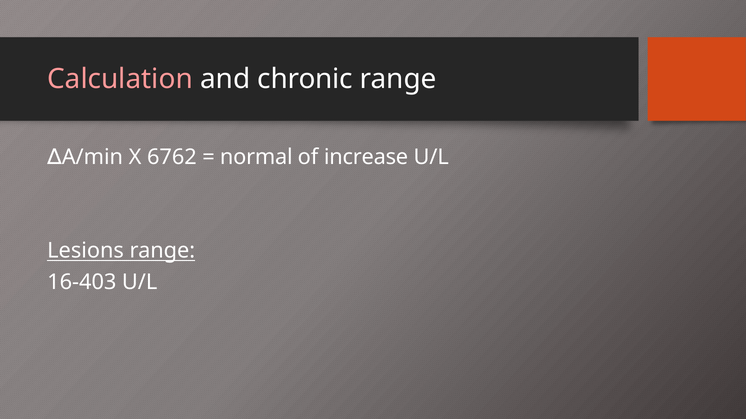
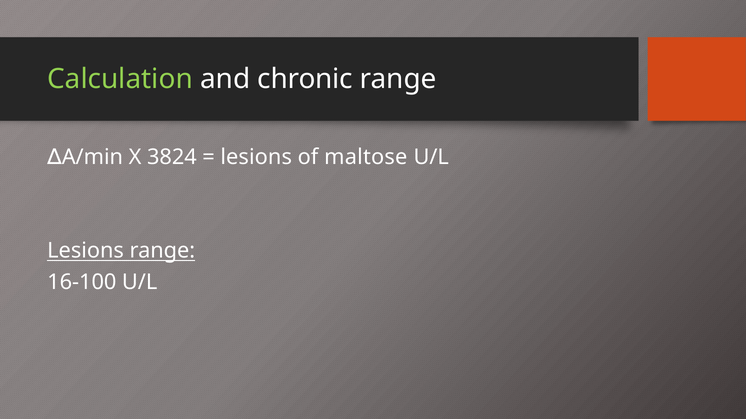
Calculation colour: pink -> light green (120, 79)
6762: 6762 -> 3824 (172, 157)
normal: normal -> lesions (256, 157)
increase: increase -> maltose (366, 157)
16-403: 16-403 -> 16-100 (82, 282)
